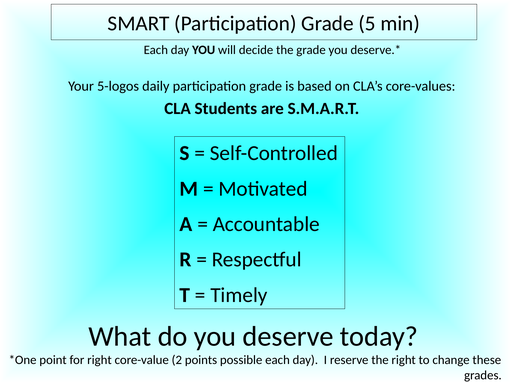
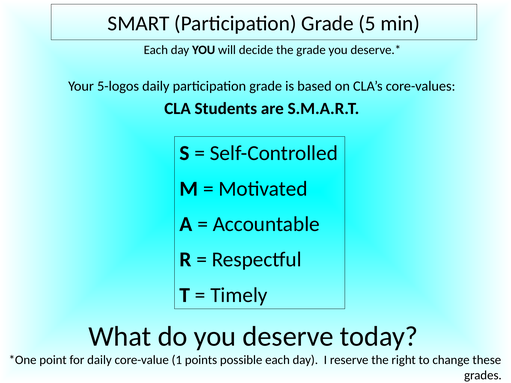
for right: right -> daily (99, 360)
2: 2 -> 1 (177, 360)
